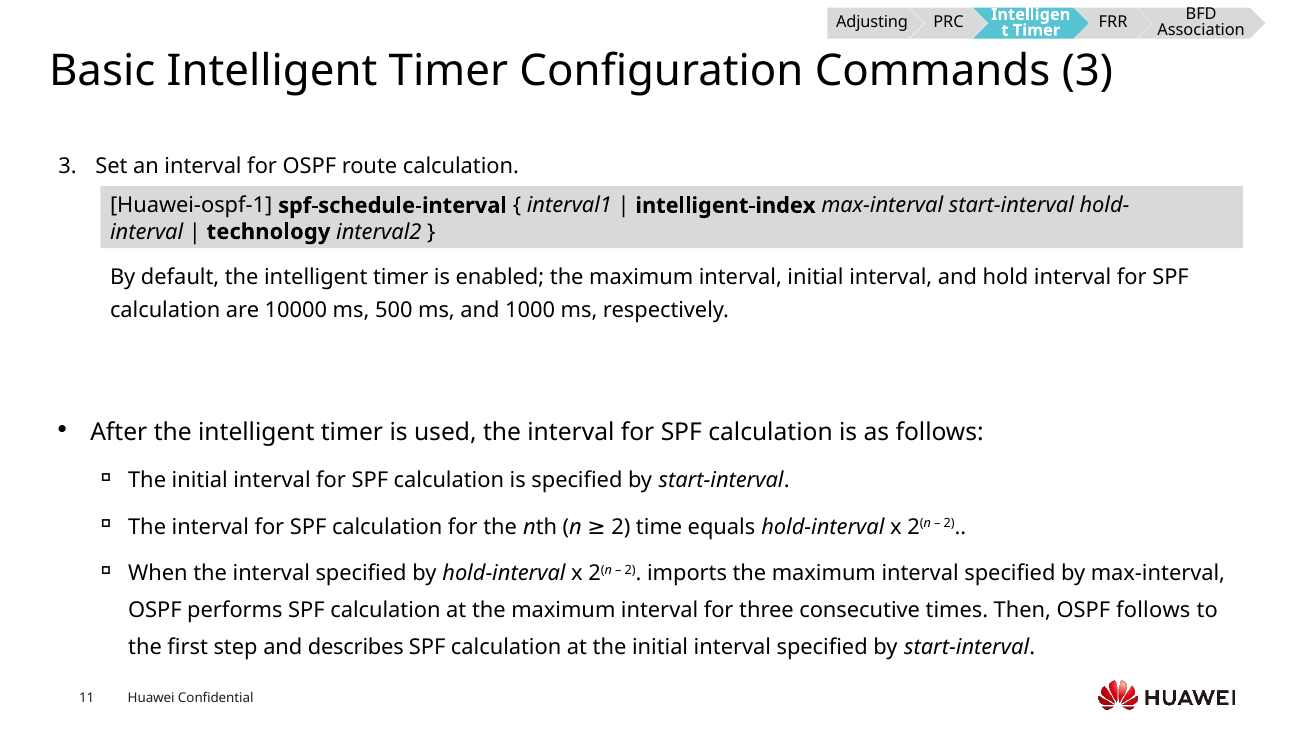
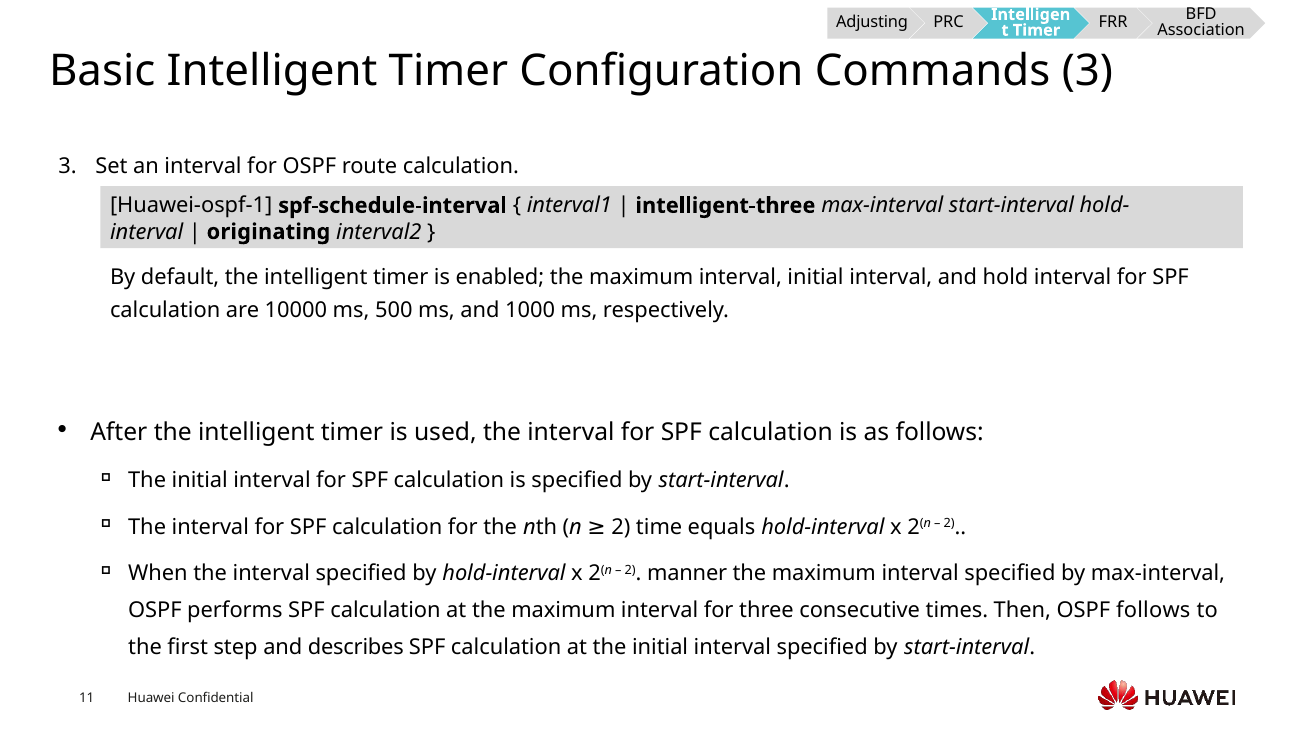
intelligent-index: intelligent-index -> intelligent-three (725, 206)
technology: technology -> originating (268, 232)
imports: imports -> manner (687, 574)
